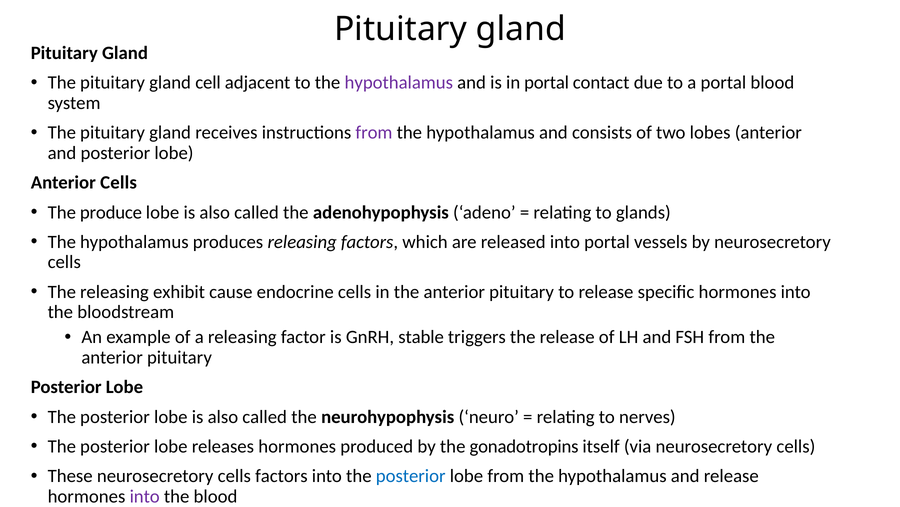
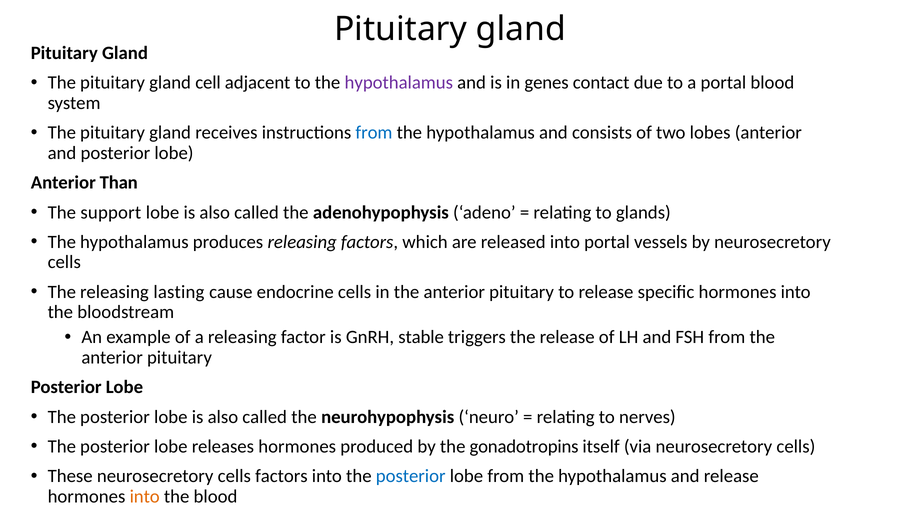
in portal: portal -> genes (547, 83)
from colour: purple -> blue (374, 133)
Anterior Cells: Cells -> Than (119, 182)
produce: produce -> support (111, 212)
exhibit: exhibit -> lasting (179, 292)
into colour: purple -> orange (145, 496)
